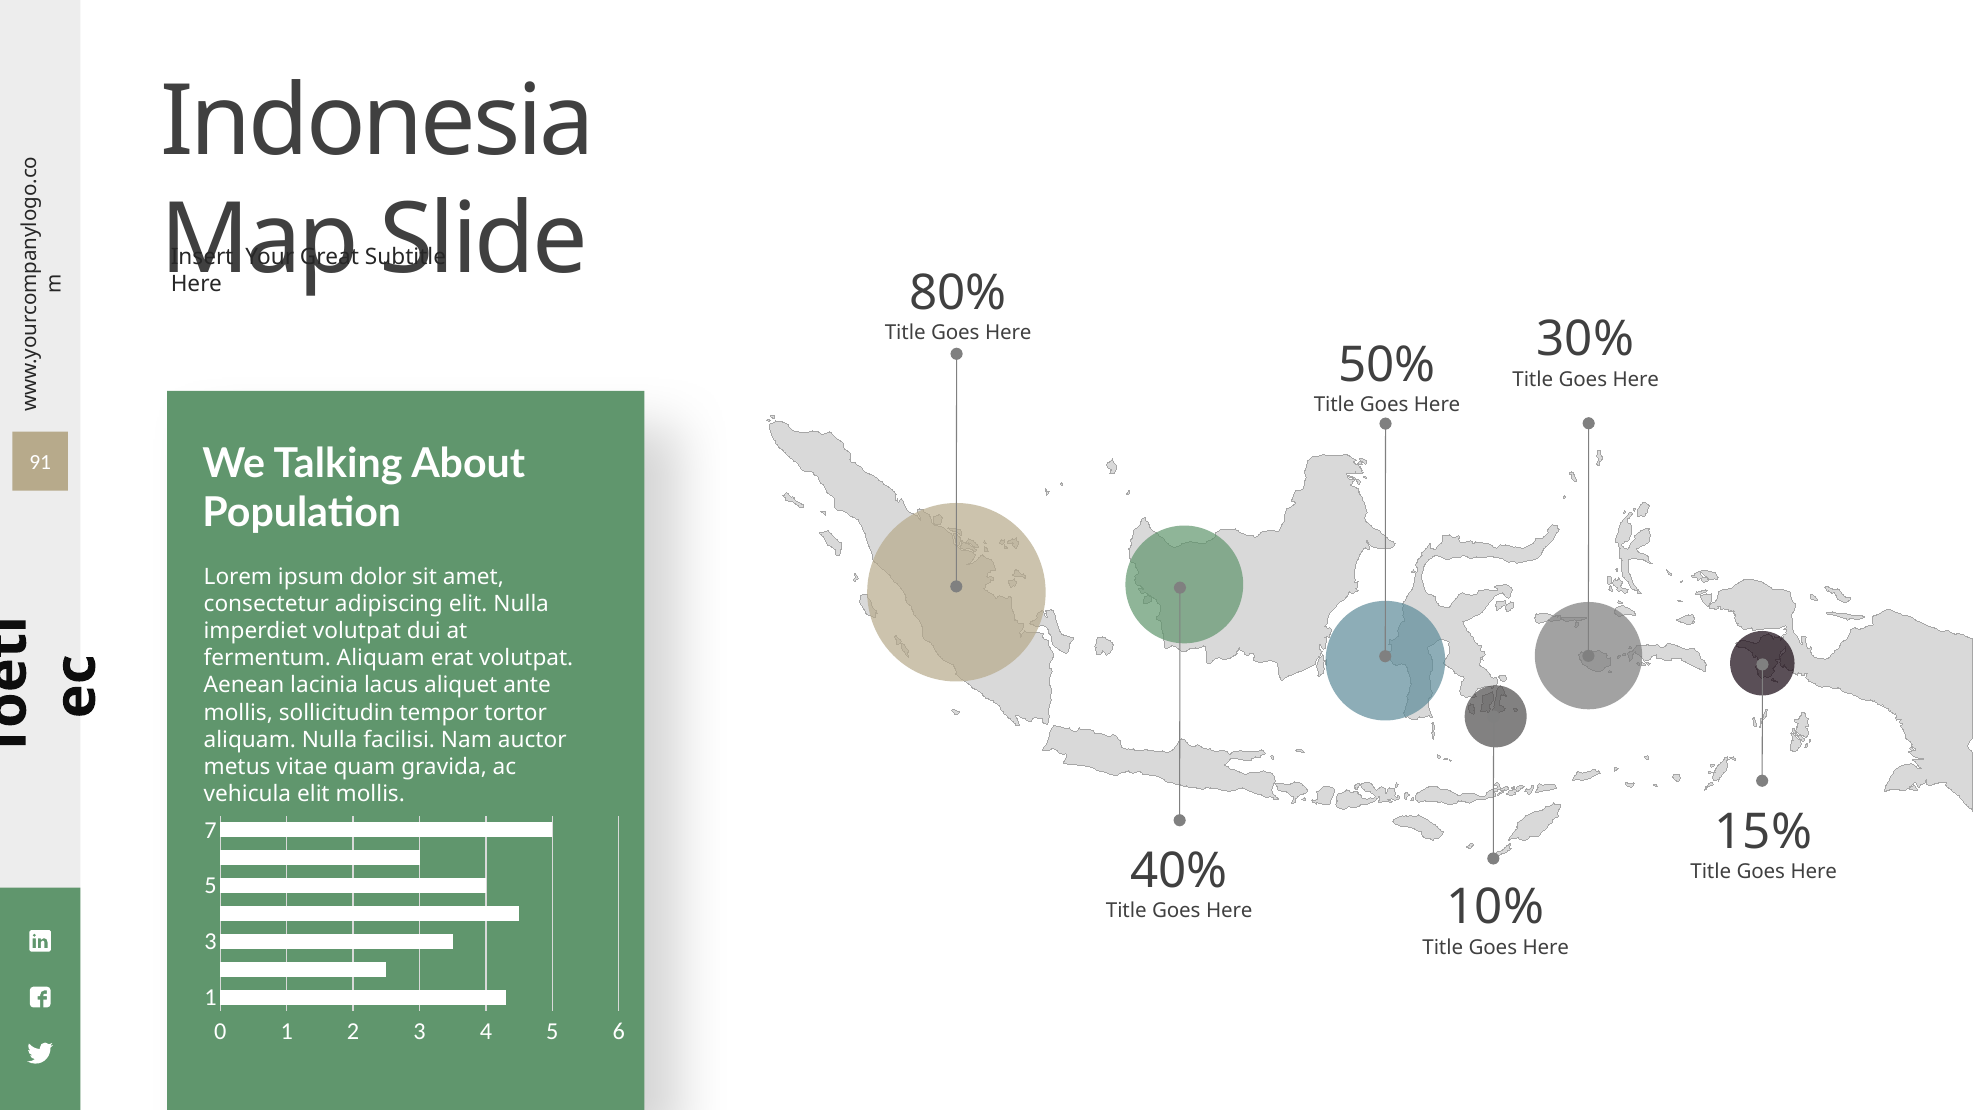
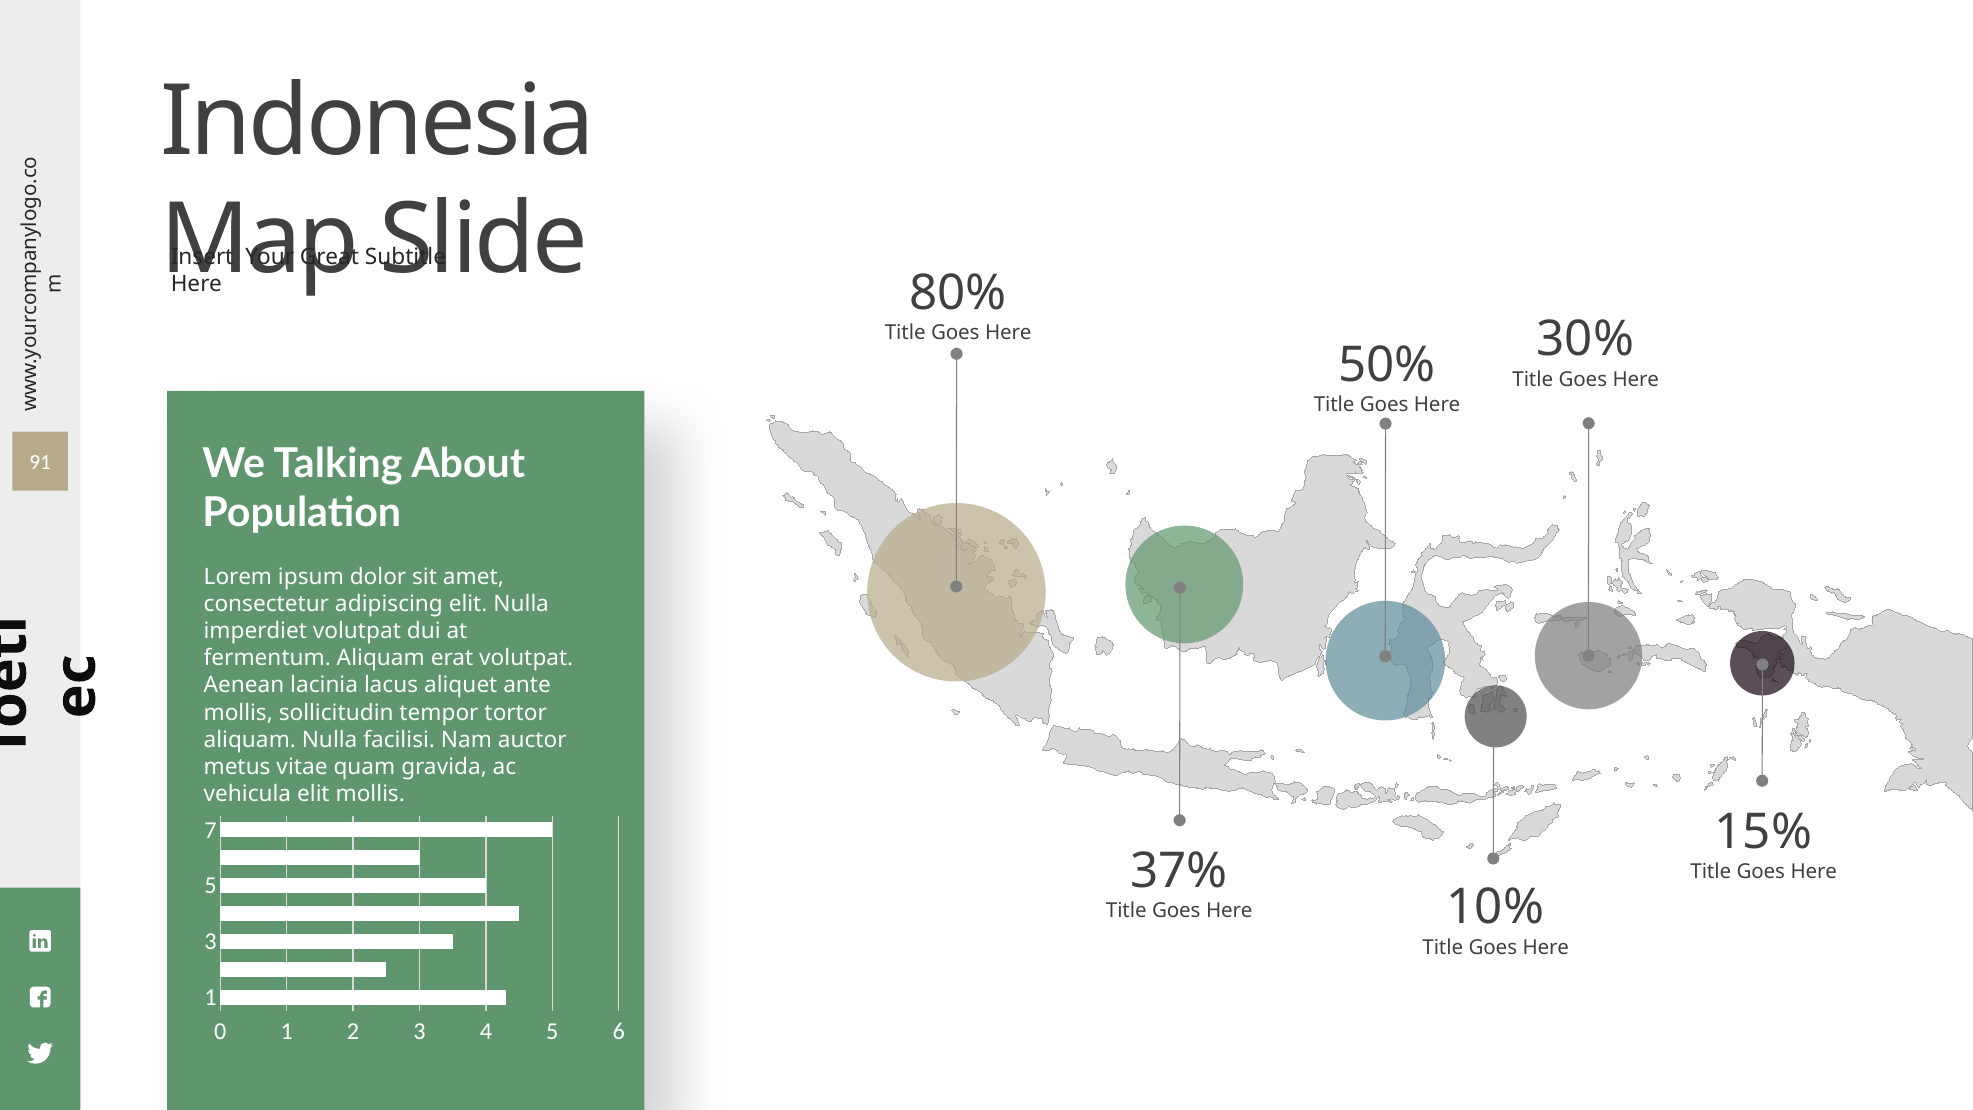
40%: 40% -> 37% (1179, 871)
